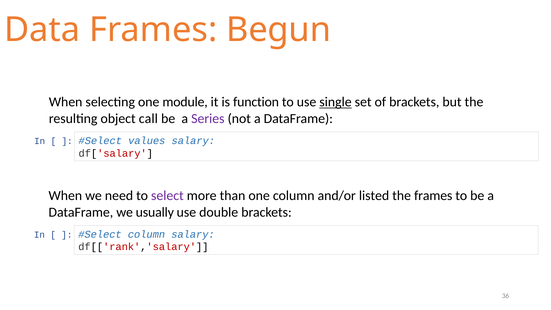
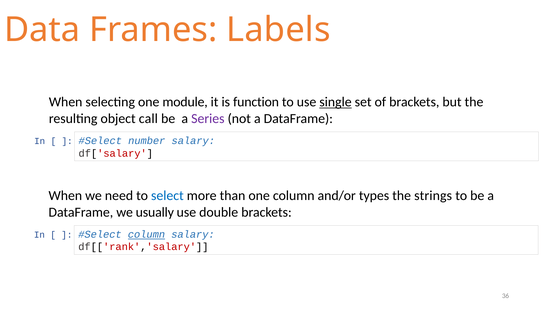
Begun: Begun -> Labels (278, 30)
values: values -> number (147, 141)
select colour: purple -> blue (167, 196)
listed: listed -> types (374, 196)
the frames: frames -> strings (433, 196)
column underline: none -> present (146, 234)
